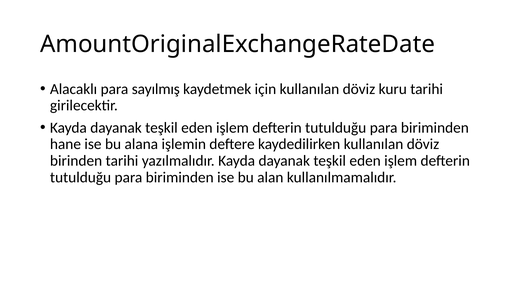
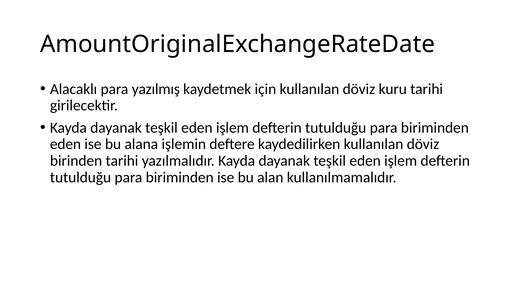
sayılmış: sayılmış -> yazılmış (156, 89)
hane: hane -> eden (66, 144)
